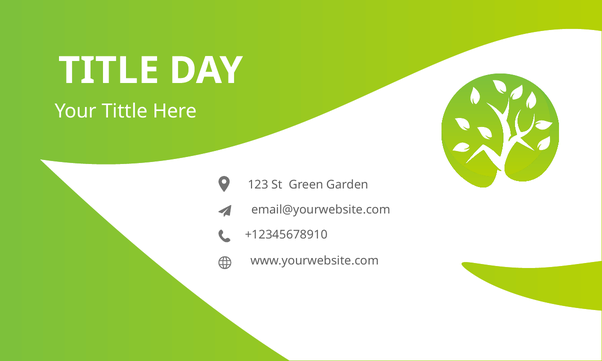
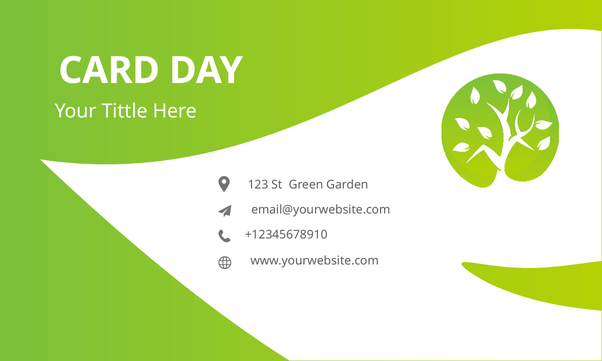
TITLE: TITLE -> CARD (109, 71)
